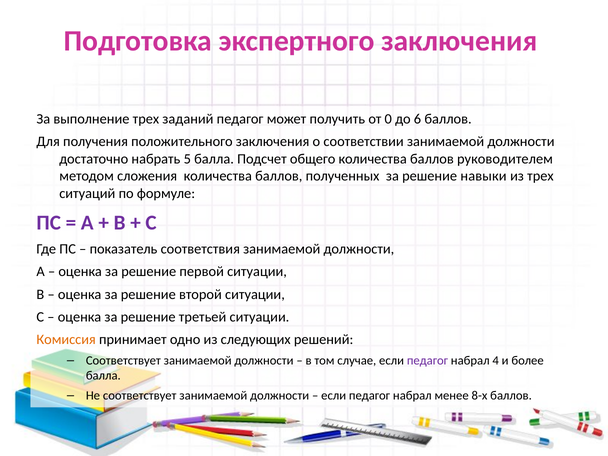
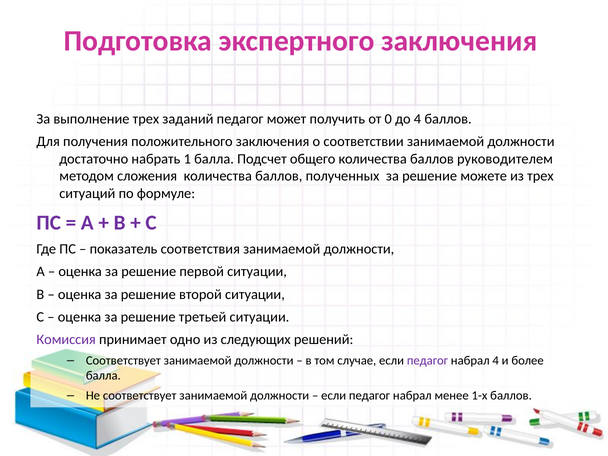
до 6: 6 -> 4 (417, 119)
5: 5 -> 1 (187, 159)
навыки: навыки -> можете (484, 176)
Комиссия colour: orange -> purple (66, 340)
8-х: 8-х -> 1-х (479, 396)
